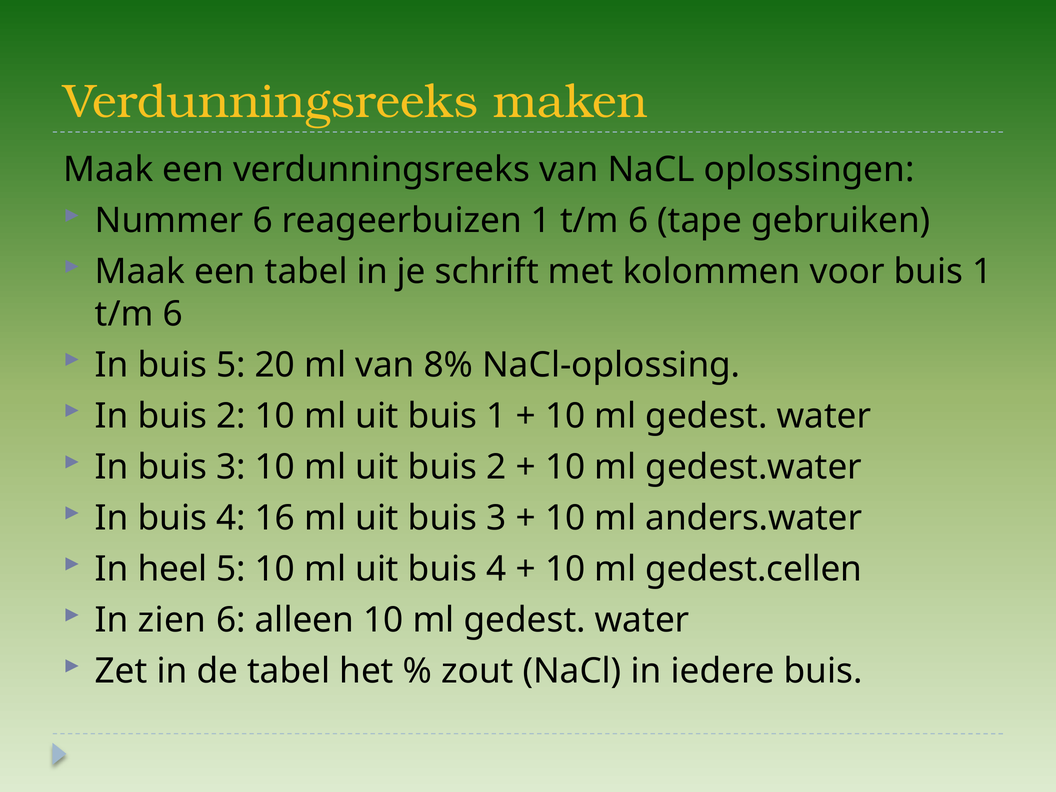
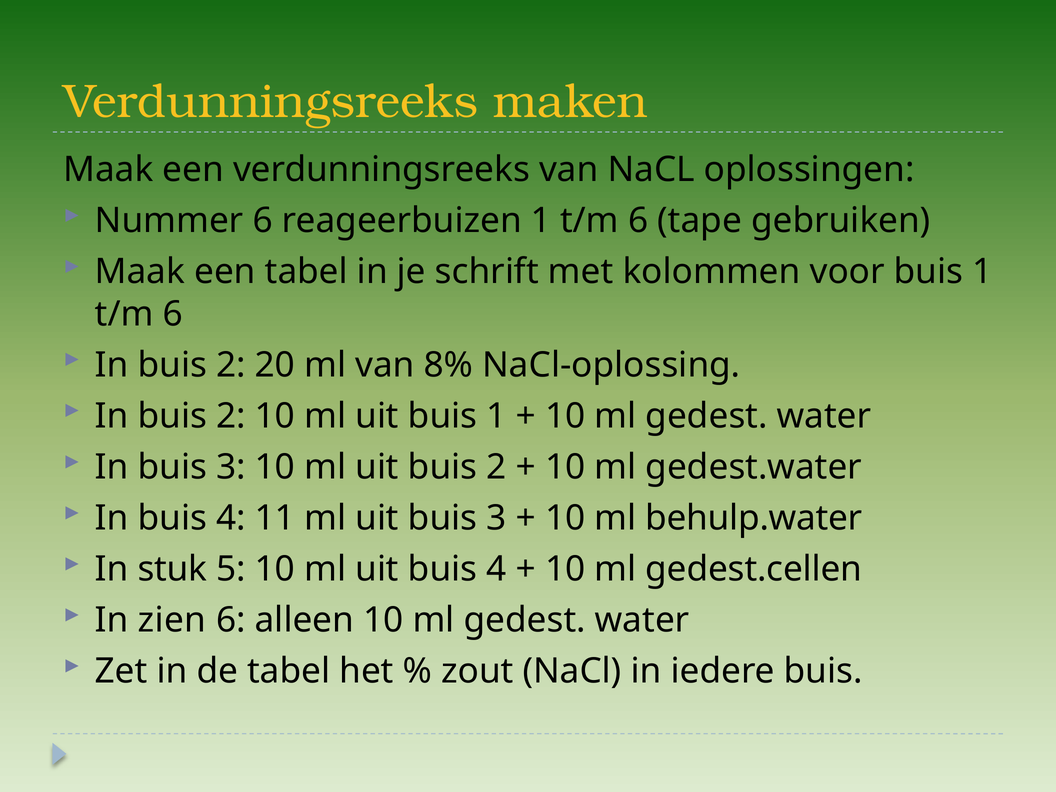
5: 5 -> 2 (231, 365)
16: 16 -> 11 (275, 518)
anders.water: anders.water -> behulp.water (754, 518)
heel: heel -> stuk (172, 569)
